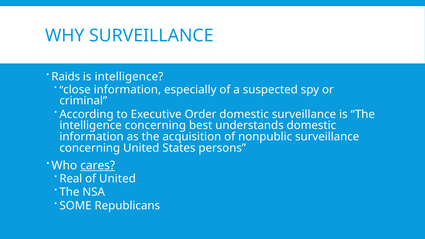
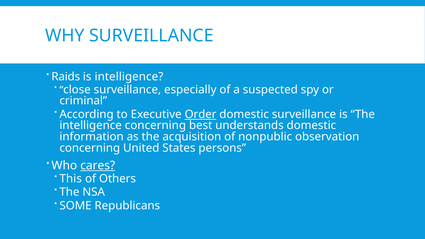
close information: information -> surveillance (127, 90)
Order underline: none -> present (201, 114)
nonpublic surveillance: surveillance -> observation (327, 137)
Real: Real -> This (71, 179)
of United: United -> Others (118, 179)
